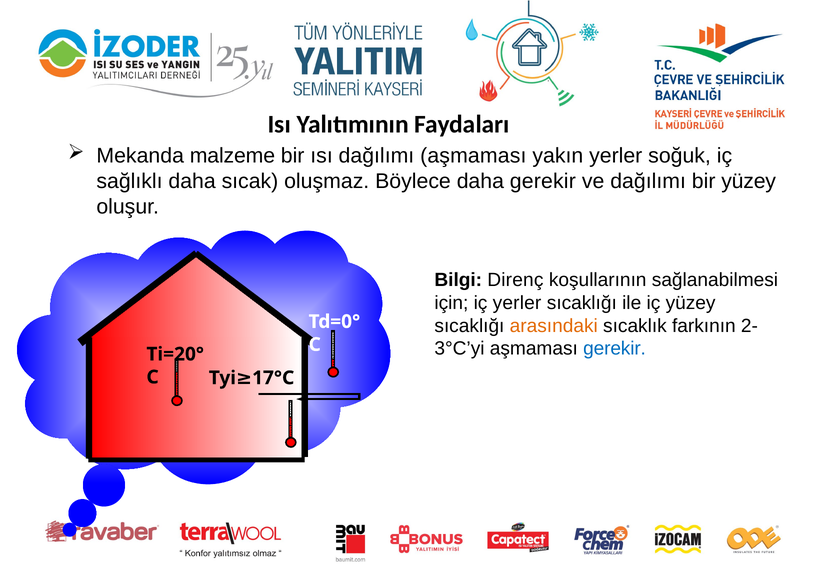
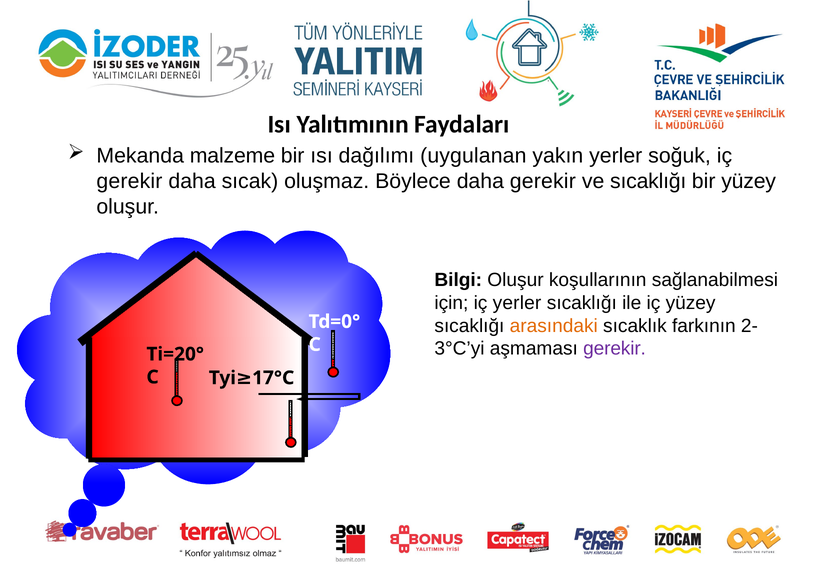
dağılımı aşmaması: aşmaması -> uygulanan (473, 156)
sağlıklı: sağlıklı -> gerekir (129, 181)
ve dağılımı: dağılımı -> sıcaklığı (648, 181)
Bilgi Direnç: Direnç -> Oluşur (515, 280)
gerekir colour: blue -> purple (615, 349)
